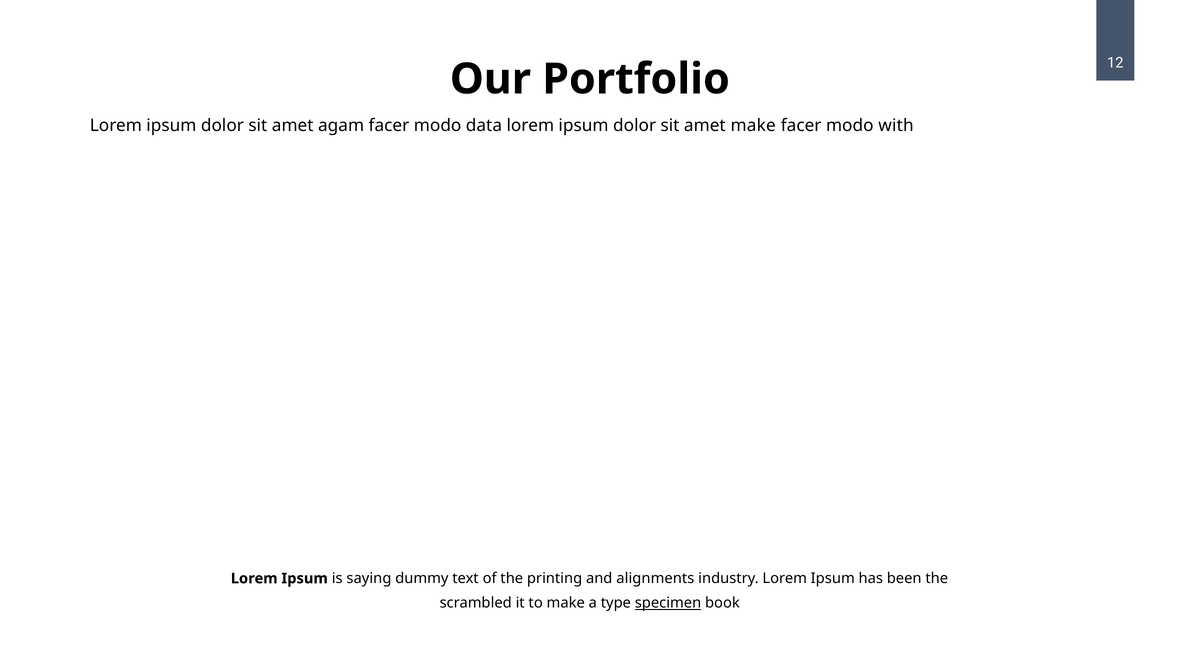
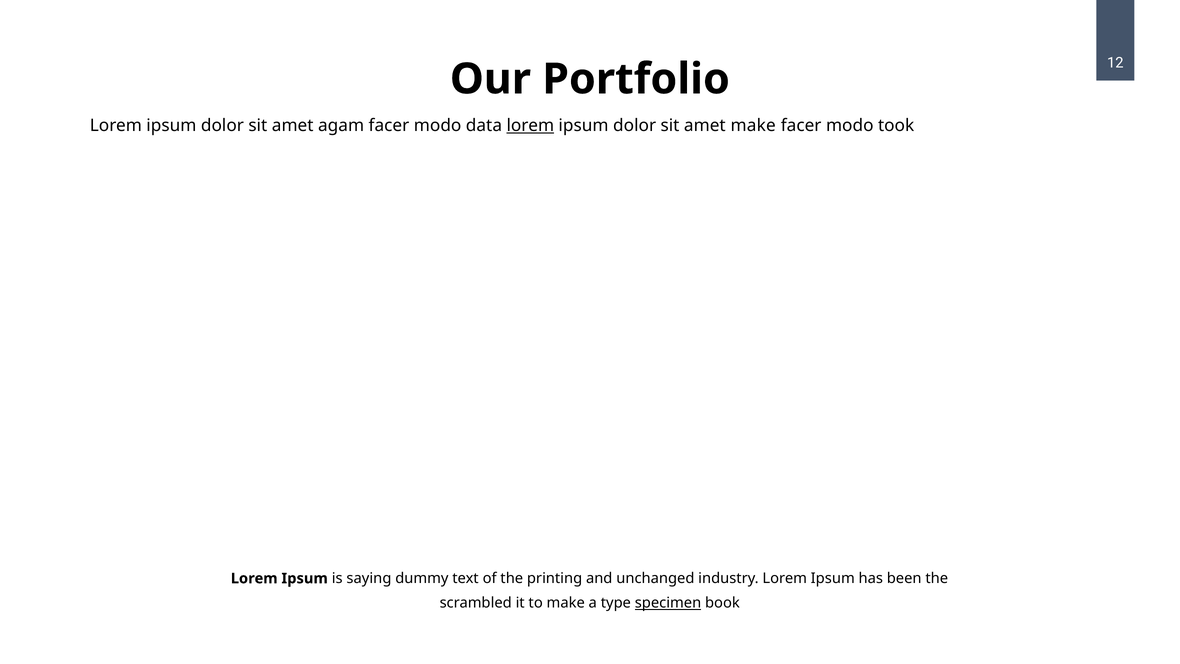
lorem underline: none -> present (530, 126)
with: with -> took (896, 126)
alignments: alignments -> unchanged (655, 578)
